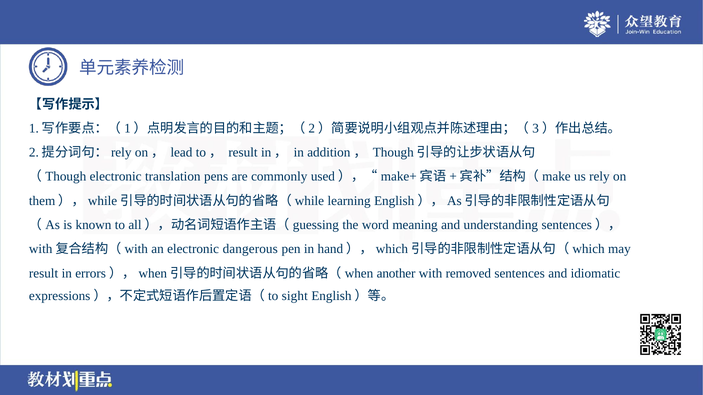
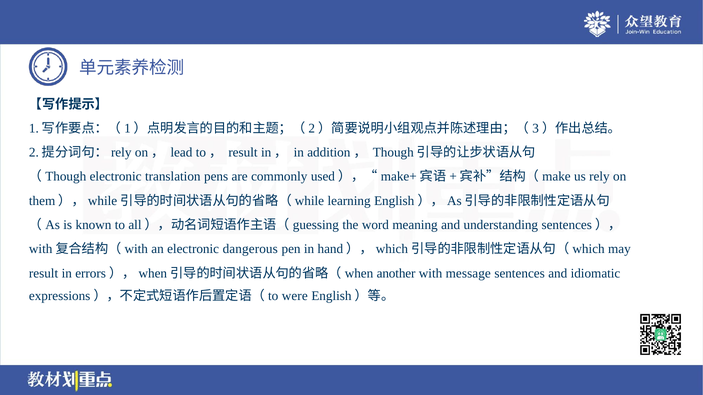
removed: removed -> message (468, 273)
sight: sight -> were (295, 296)
